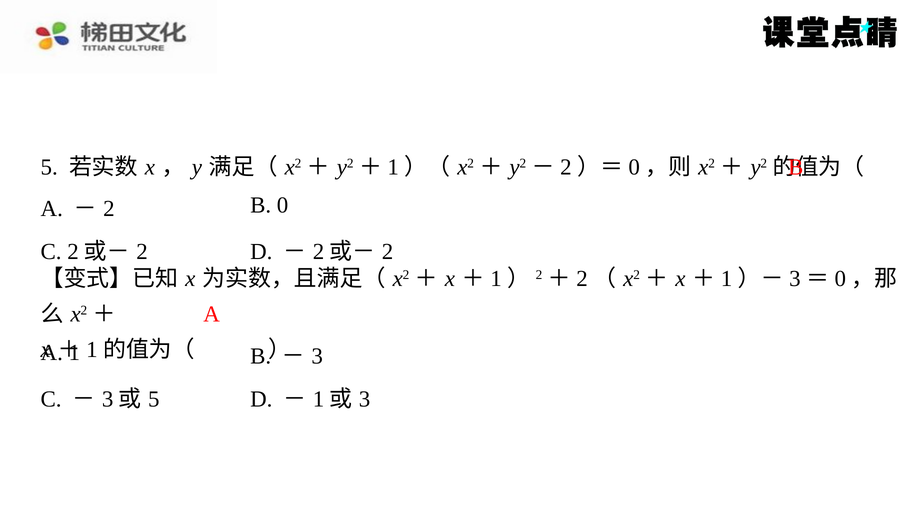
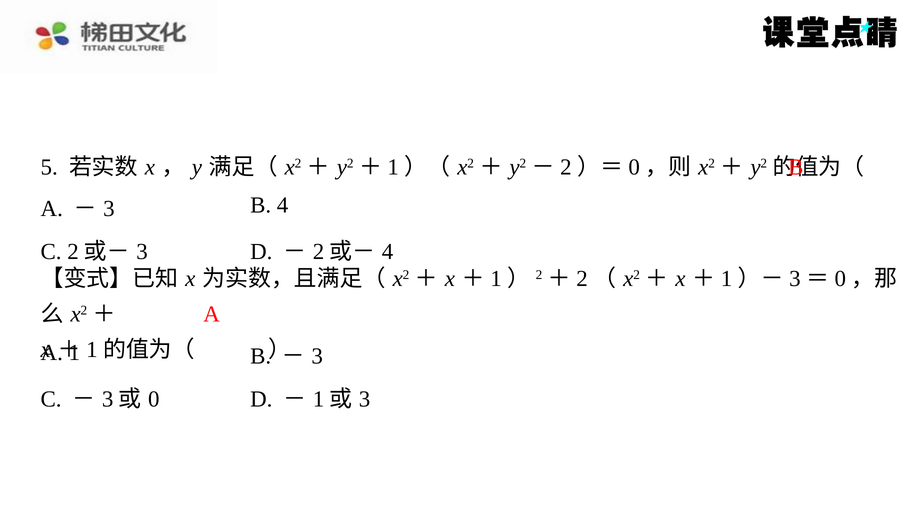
2: 2 -> 3 (109, 209)
B 0: 0 -> 4 (283, 205)
2: 2 -> 3 (142, 252)
2: 2 -> 4 (388, 252)
5: 5 -> 0 (154, 399)
